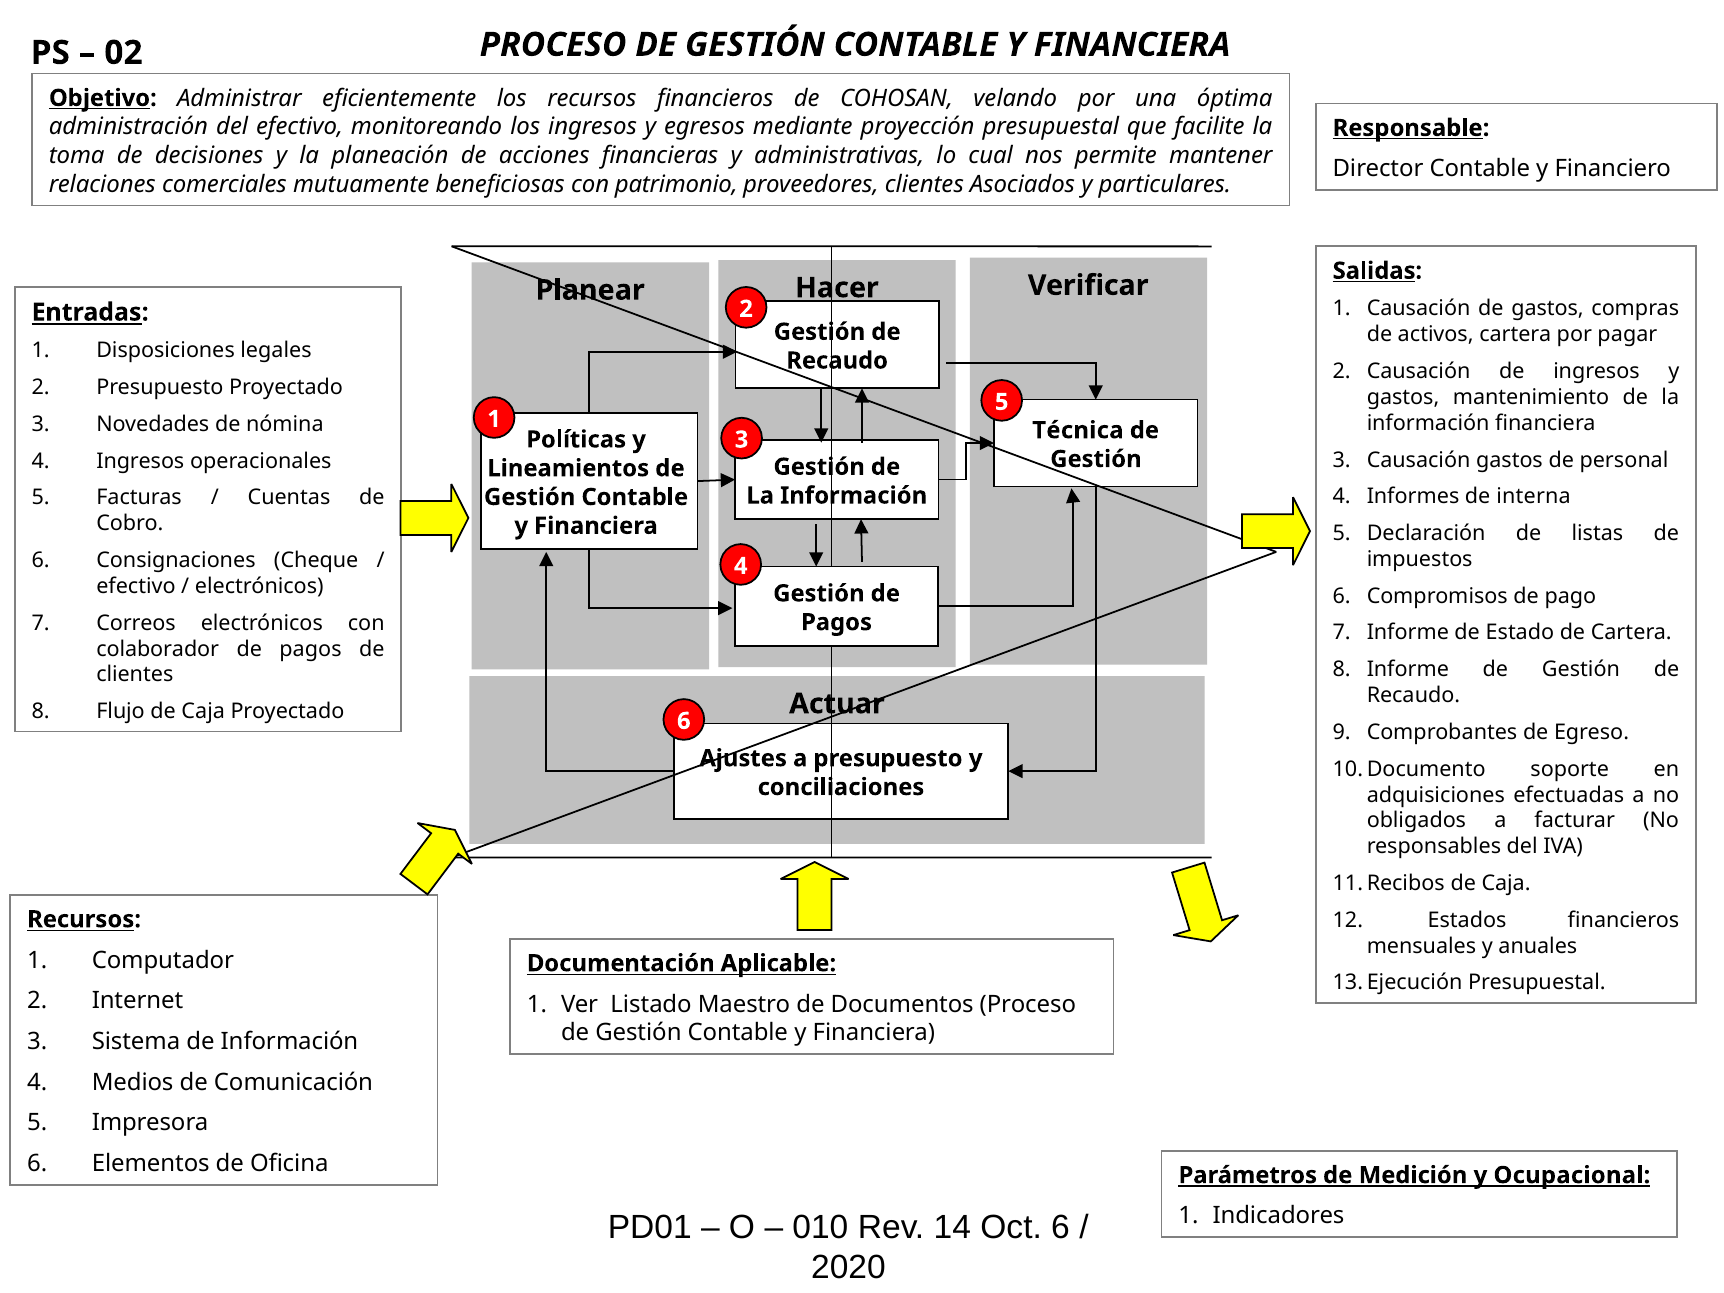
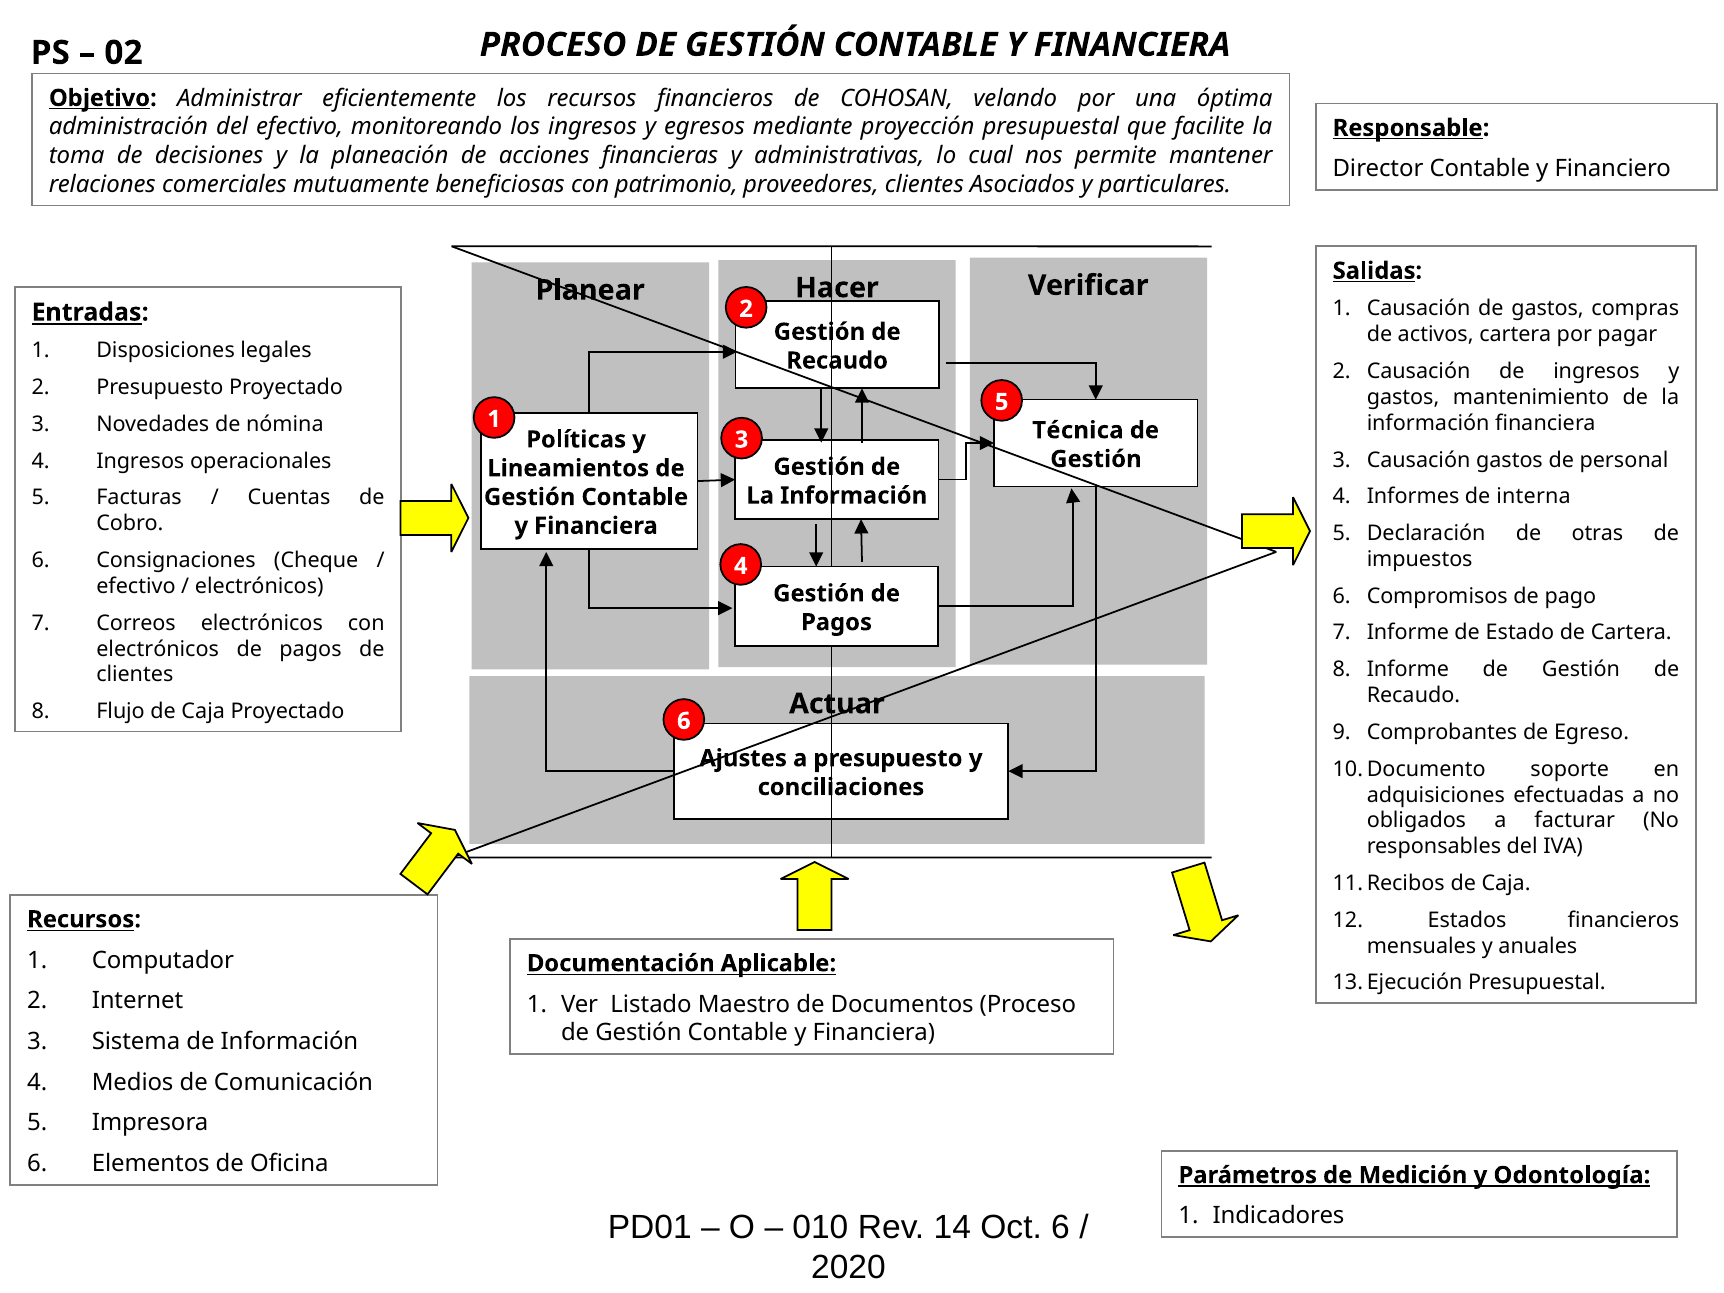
listas: listas -> otras (1597, 533)
colaborador: colaborador -> electrónicos (158, 649)
Ocupacional: Ocupacional -> Odontología (1572, 1175)
